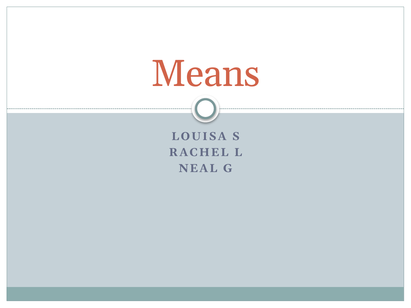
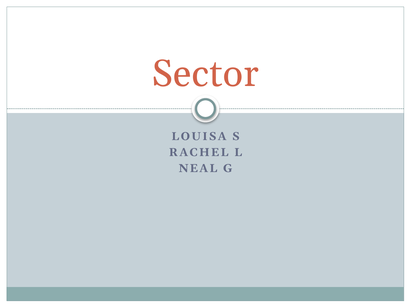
Means: Means -> Sector (205, 74)
